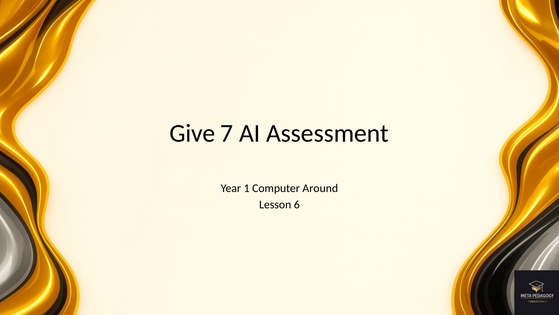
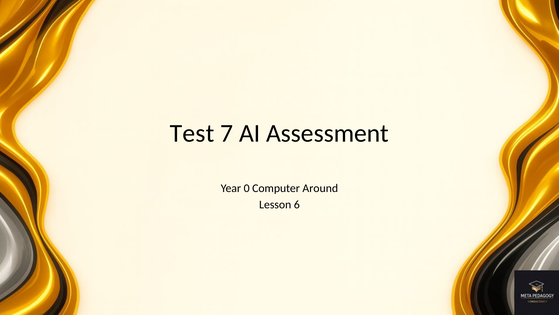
Give: Give -> Test (192, 133)
1: 1 -> 0 (247, 188)
